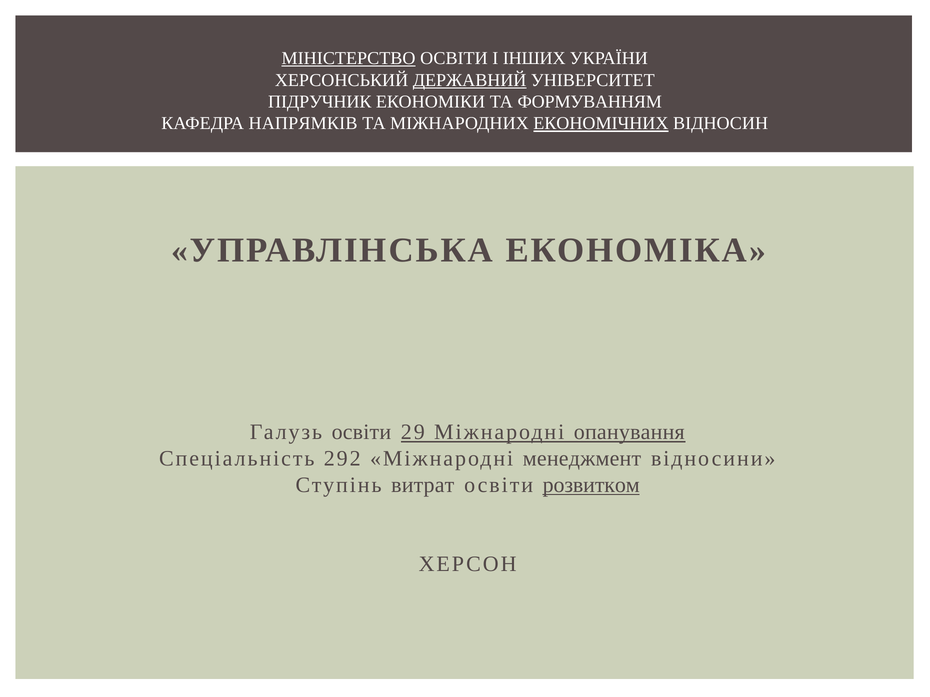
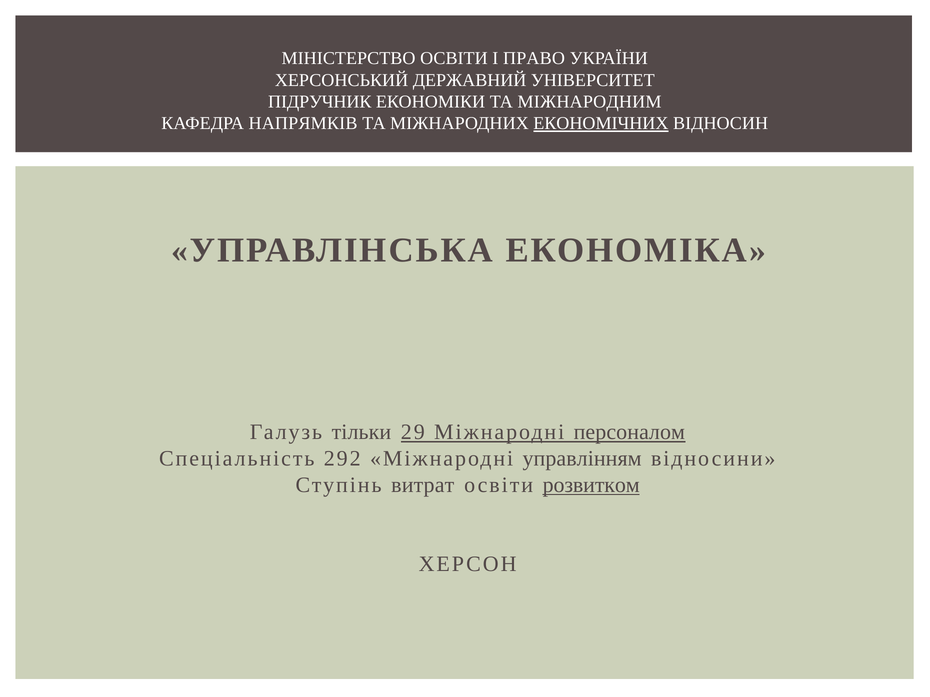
МІНІСТЕРСТВО underline: present -> none (349, 58)
ІНШИХ: ІНШИХ -> ПРАВО (534, 58)
ДЕРЖАВНИЙ underline: present -> none (470, 80)
ФОРМУВАННЯМ: ФОРМУВАННЯМ -> МІЖНАРОДНИМ (590, 102)
Галузь освіти: освіти -> тільки (361, 432)
опанування: опанування -> персоналом (629, 432)
менеджмент: менеджмент -> управлінням (582, 459)
